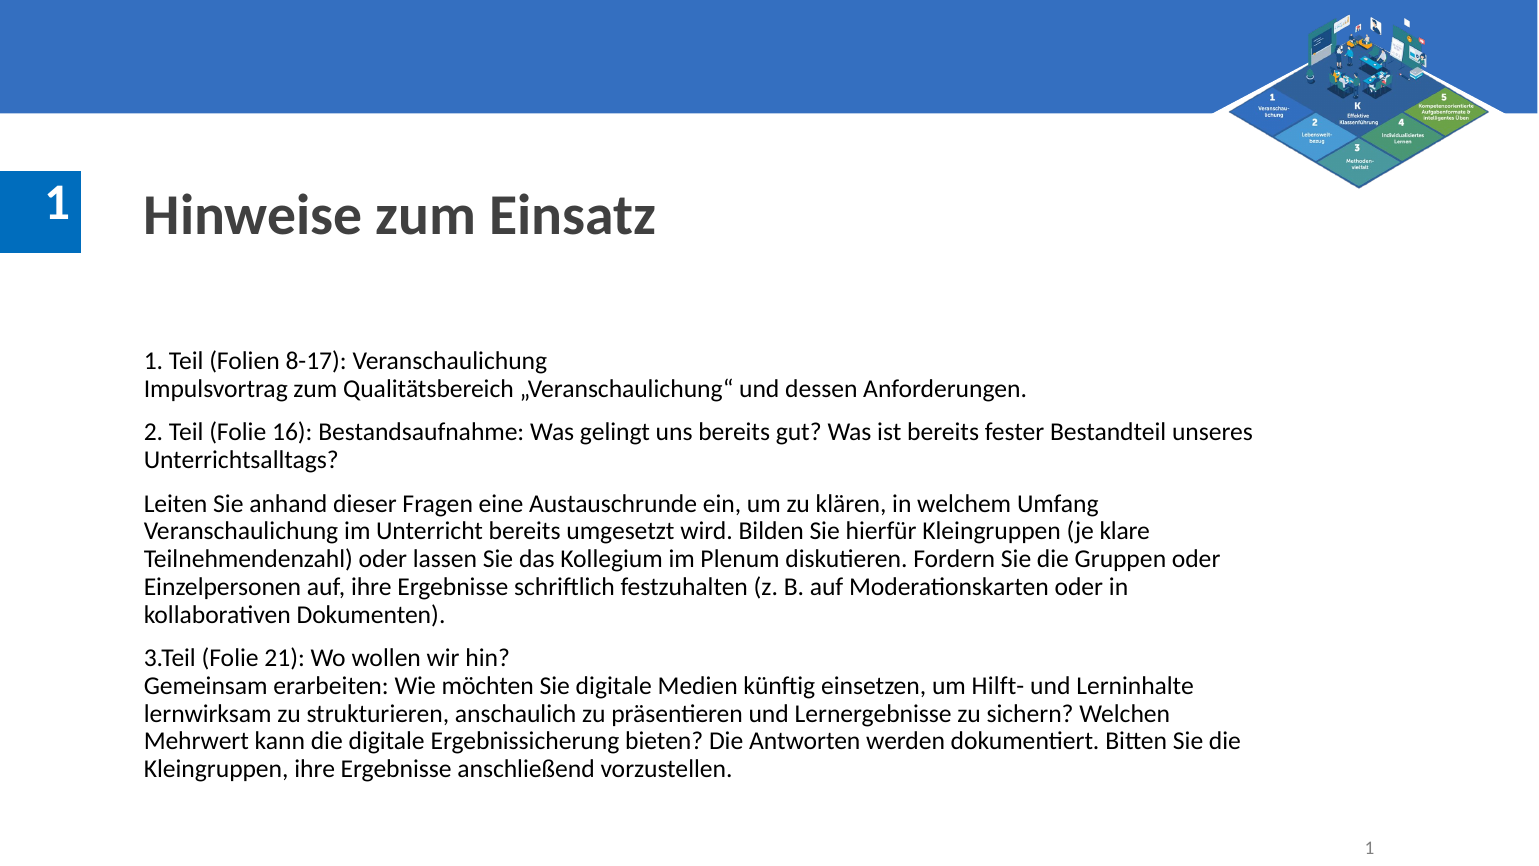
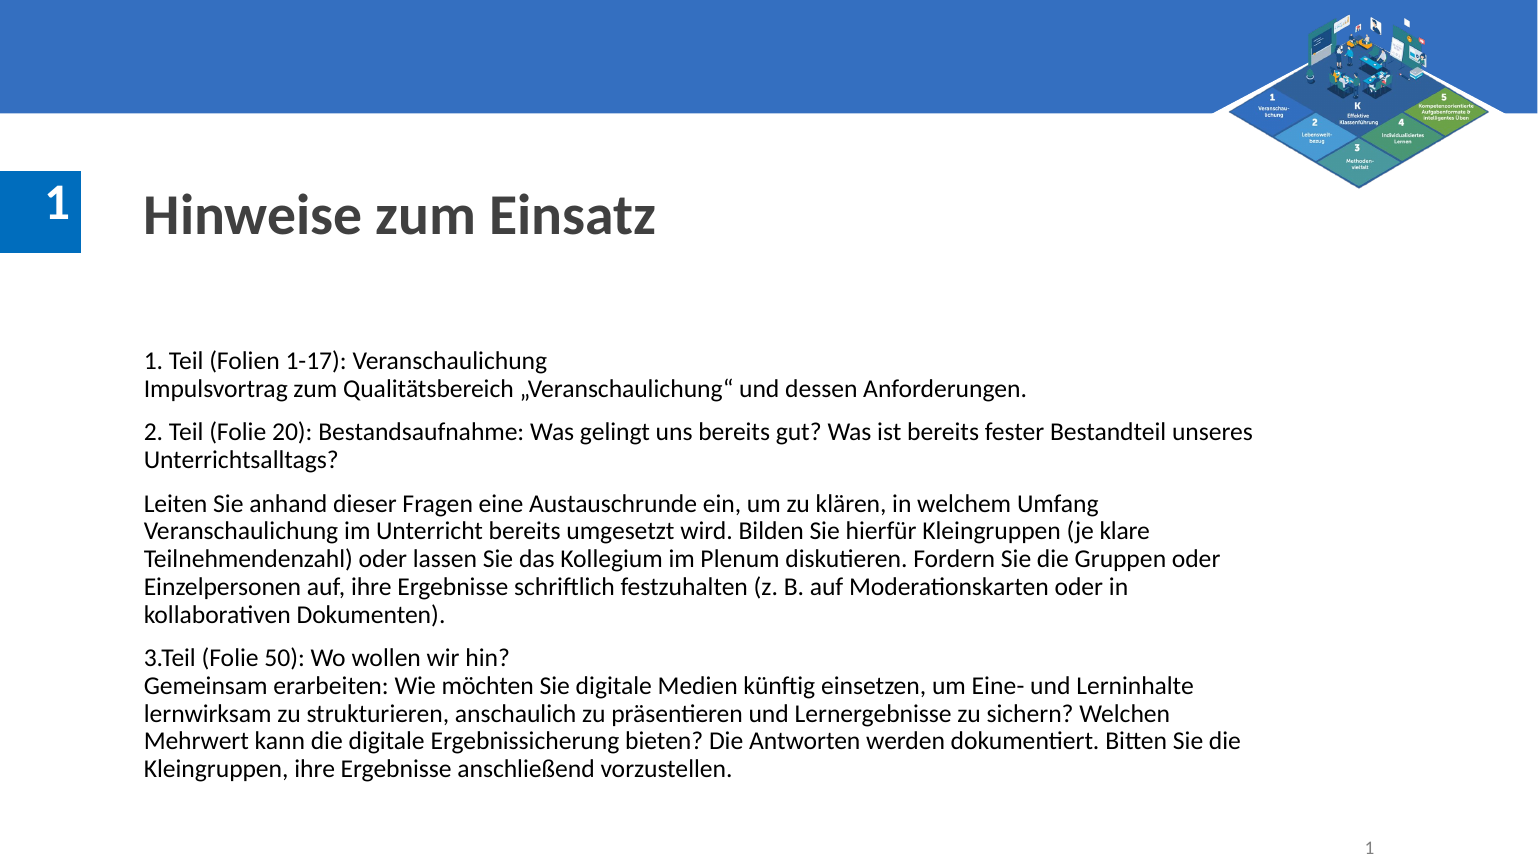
8-17: 8-17 -> 1-17 (316, 361)
16: 16 -> 20 (292, 432)
21: 21 -> 50 (285, 658)
Hilft-: Hilft- -> Eine- (998, 686)
